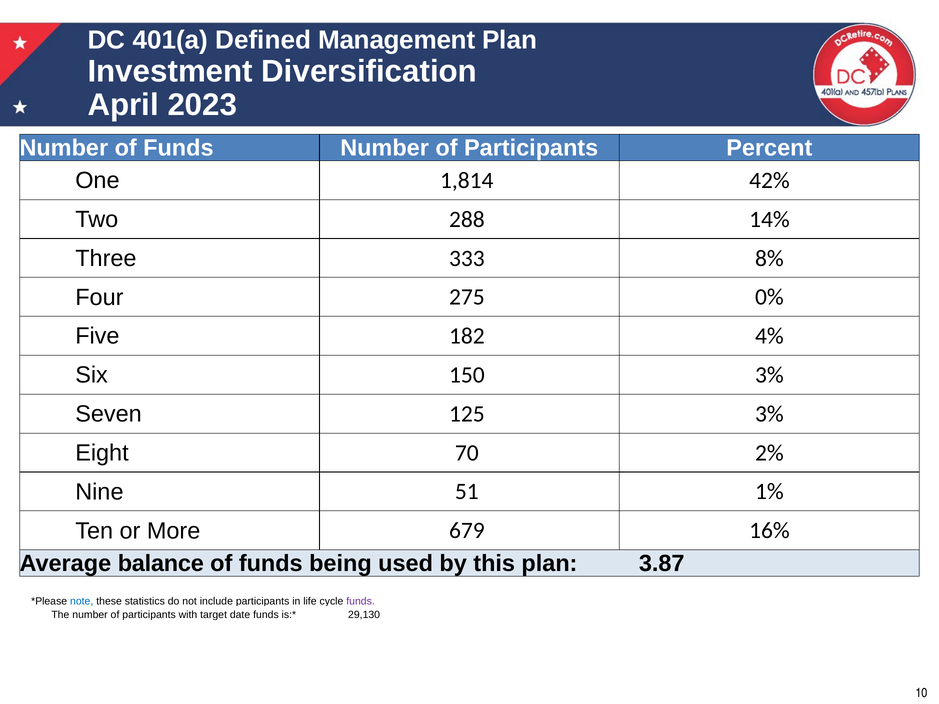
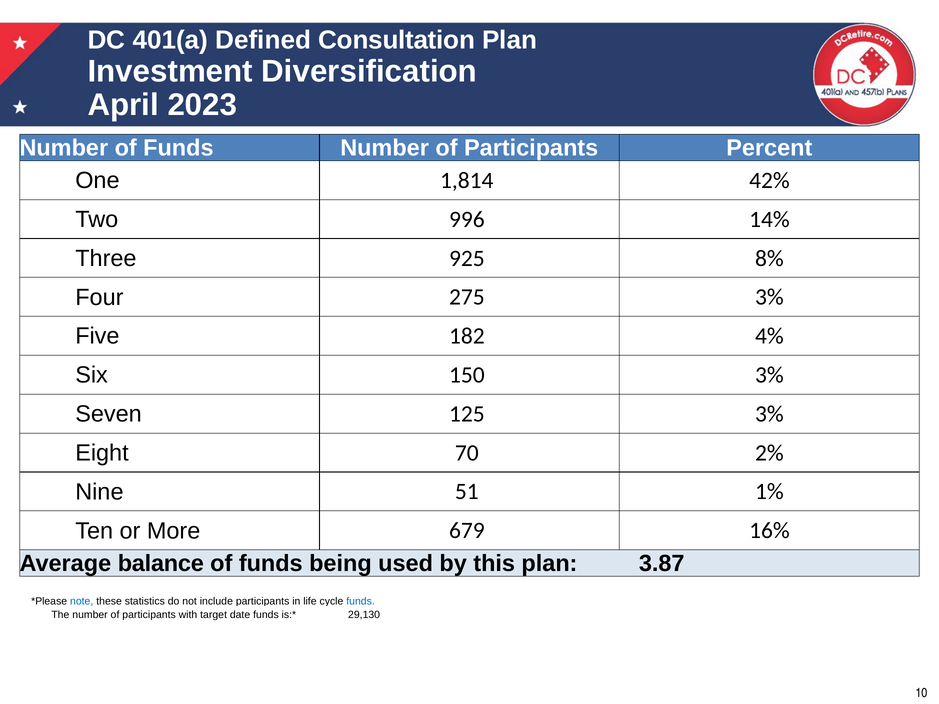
Management: Management -> Consultation (397, 40)
288: 288 -> 996 (467, 219)
333: 333 -> 925 (467, 258)
275 0%: 0% -> 3% (769, 297)
funds colour: purple -> blue (361, 601)
